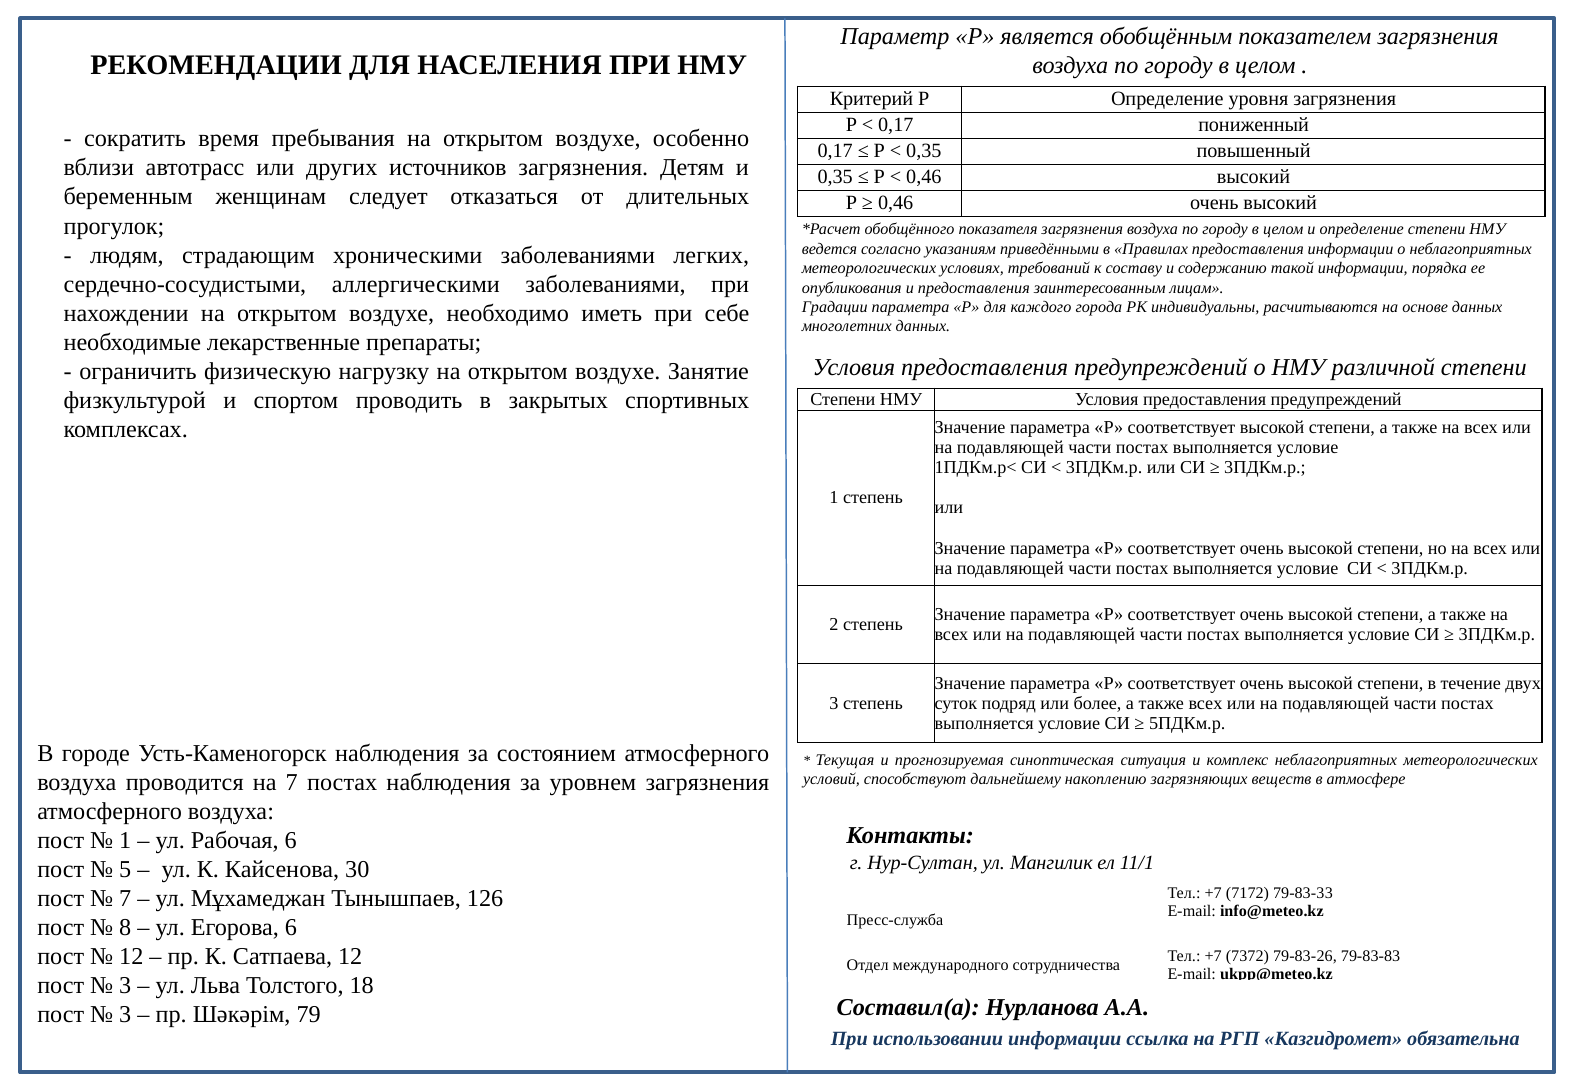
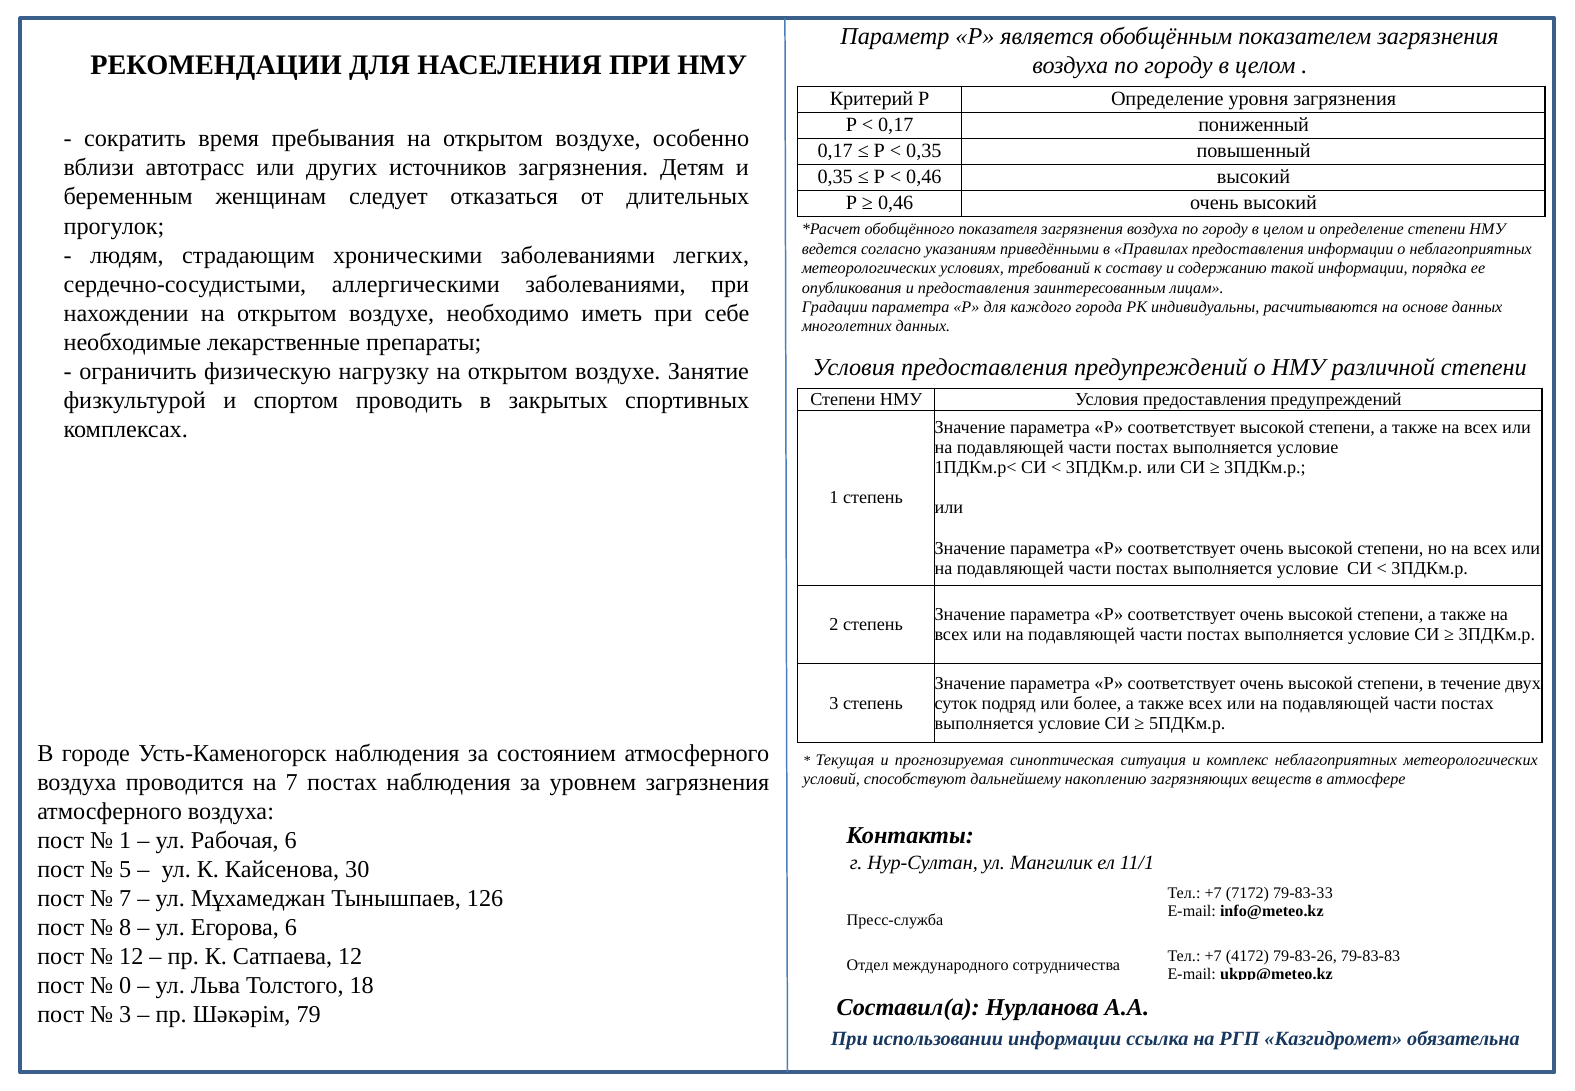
7372: 7372 -> 4172 (1247, 956)
3: 3 -> 0 (125, 985)
